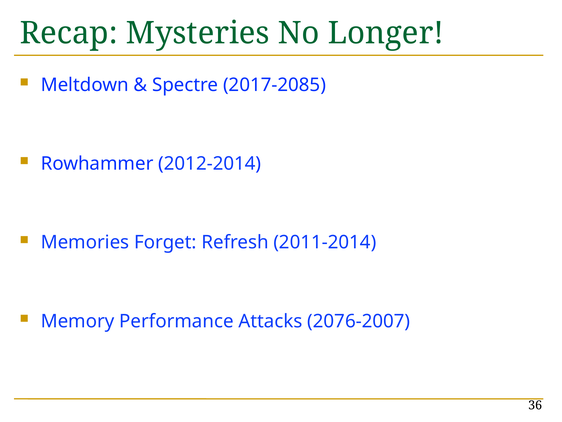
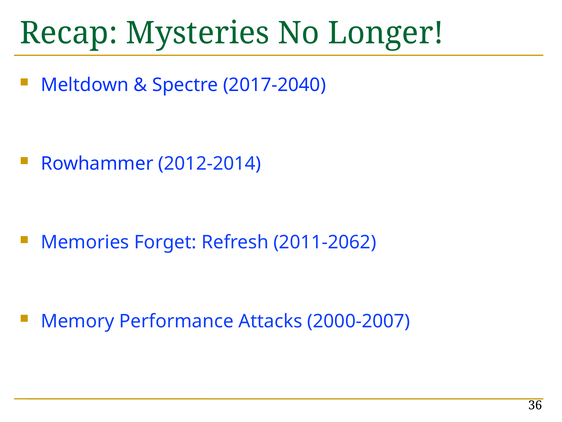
2017-2085: 2017-2085 -> 2017-2040 (274, 85)
2011-2014: 2011-2014 -> 2011-2062 (325, 242)
2076-2007: 2076-2007 -> 2000-2007 (359, 321)
